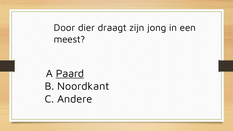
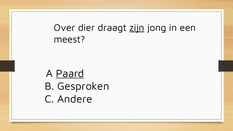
Door: Door -> Over (65, 28)
zijn underline: none -> present (137, 28)
Noordkant: Noordkant -> Gesproken (83, 86)
